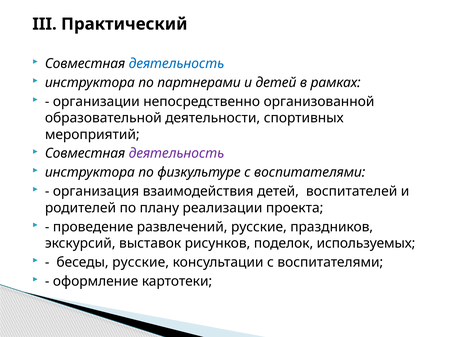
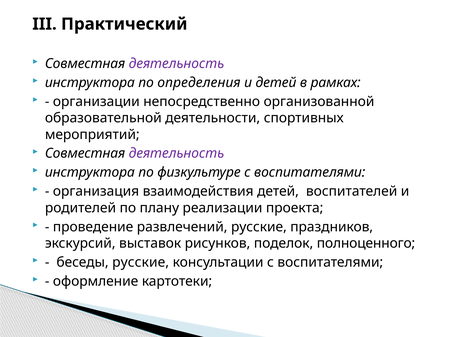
деятельность colour: blue -> purple (176, 64)
партнерами: партнерами -> определения (199, 83)
используемых: используемых -> полноценного (366, 244)
